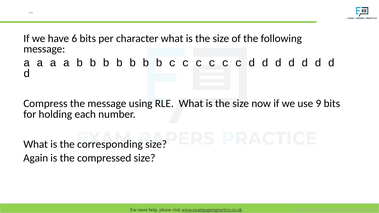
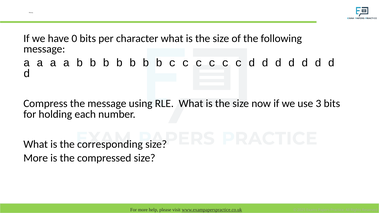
6: 6 -> 0 (74, 38)
9: 9 -> 3 (318, 104)
Again: Again -> More (36, 158)
